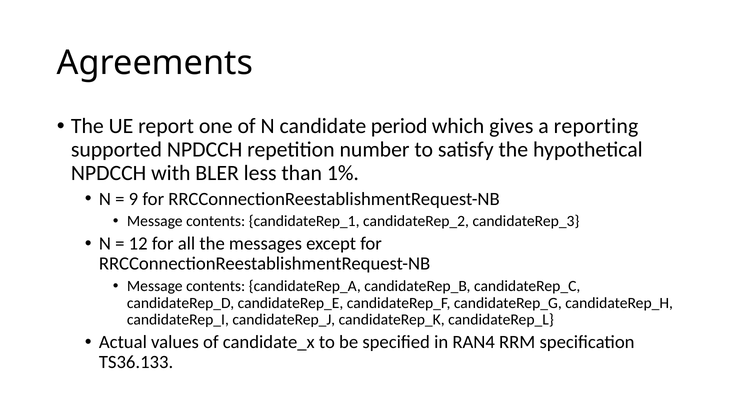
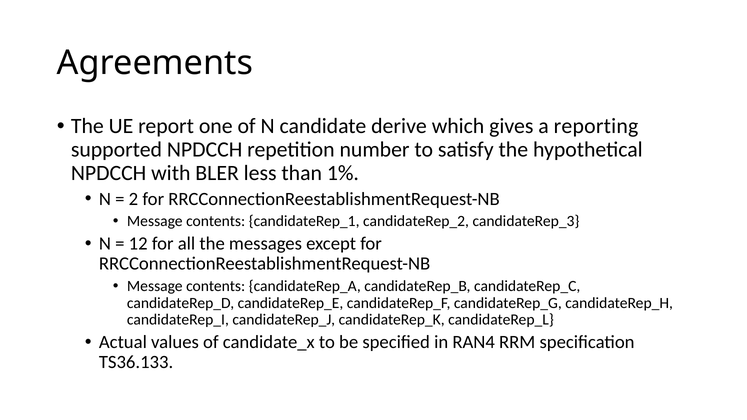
period: period -> derive (399, 126)
9: 9 -> 2 (133, 199)
